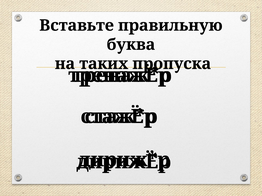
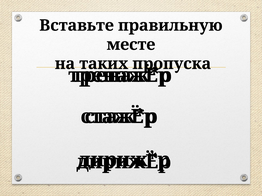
буква: буква -> месте (131, 45)
